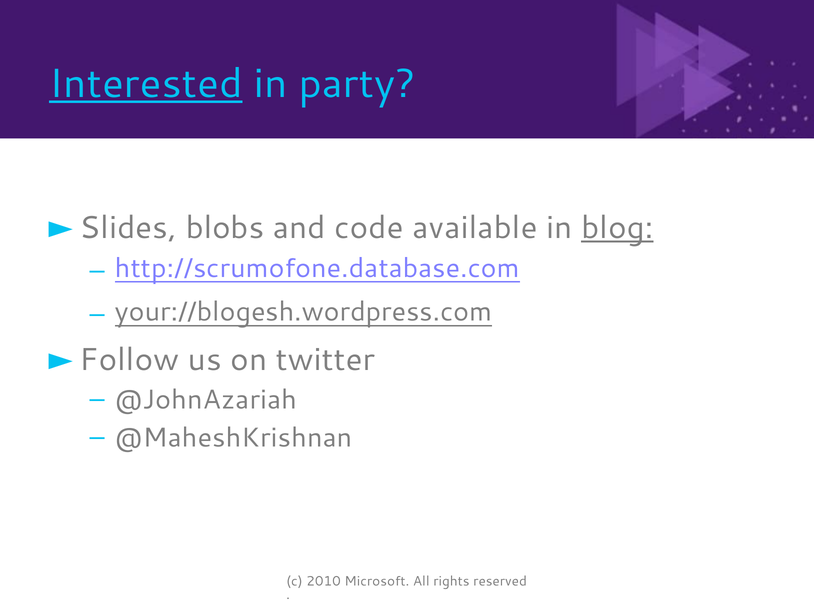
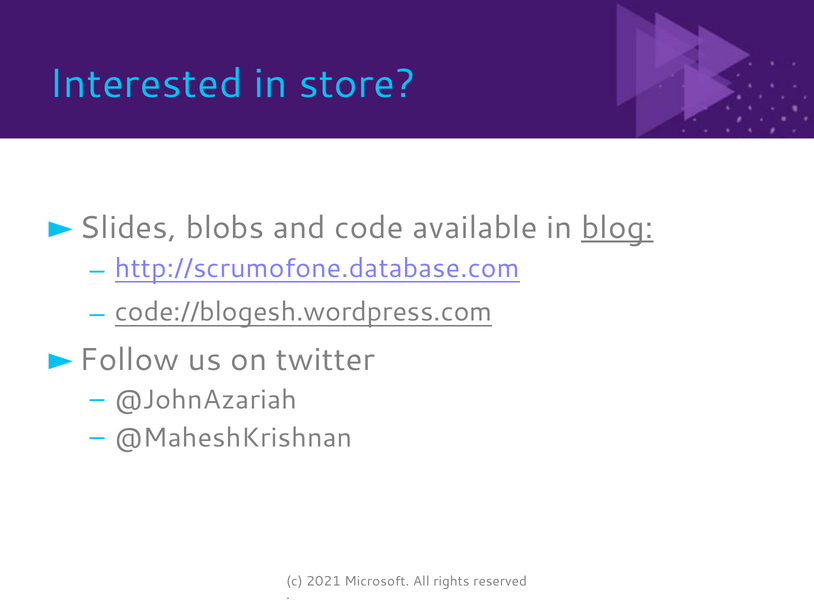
Interested underline: present -> none (146, 84)
party: party -> store (357, 84)
your://blogesh.wordpress.com: your://blogesh.wordpress.com -> code://blogesh.wordpress.com (304, 312)
2010: 2010 -> 2021 (324, 582)
